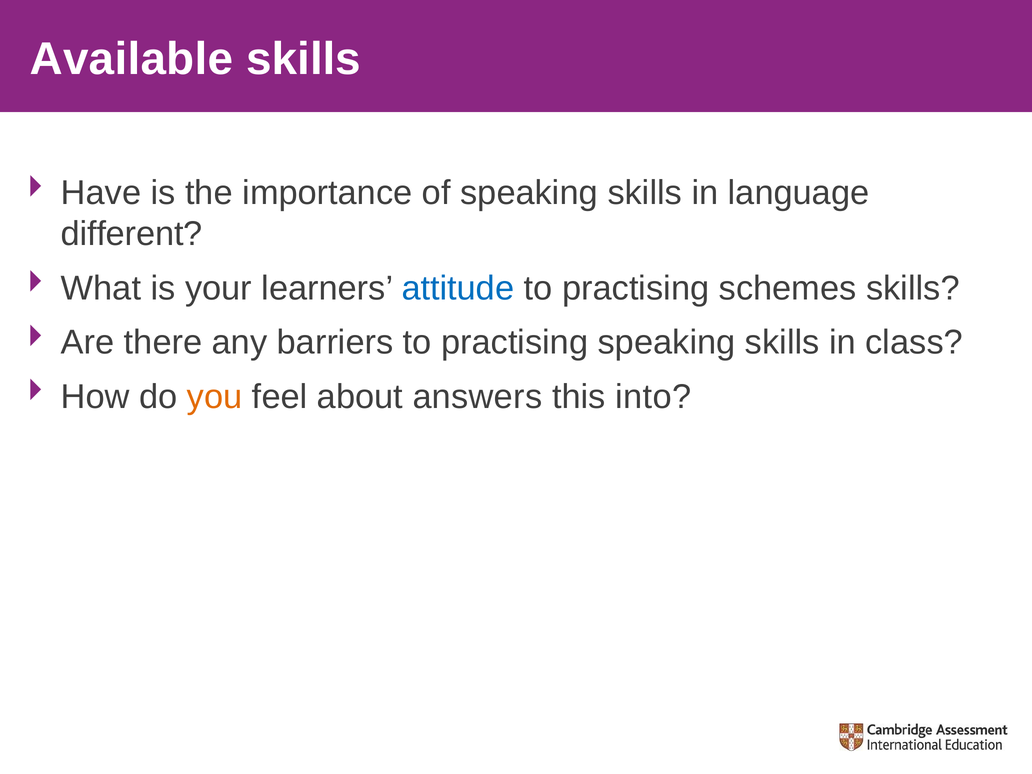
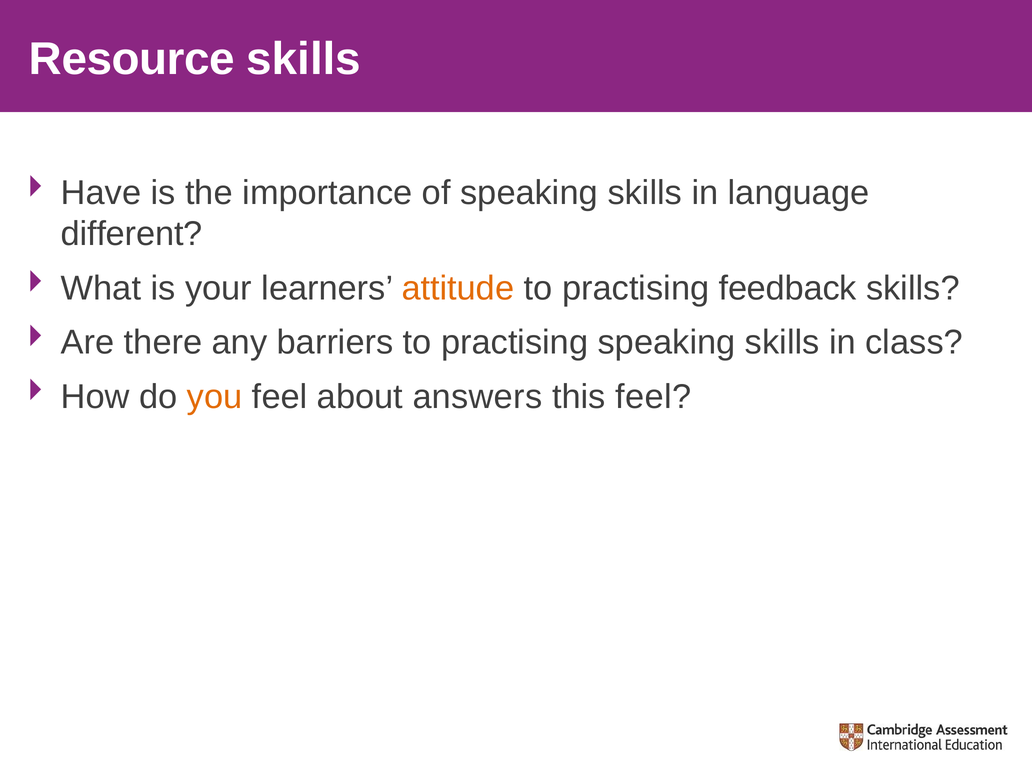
Available: Available -> Resource (132, 59)
attitude colour: blue -> orange (458, 288)
schemes: schemes -> feedback (788, 288)
this into: into -> feel (653, 397)
